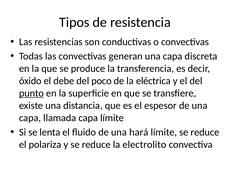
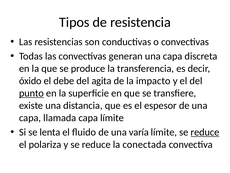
poco: poco -> agita (102, 81)
eléctrica: eléctrica -> impacto (153, 81)
hará: hará -> varía (139, 132)
reduce underline: none -> present (205, 132)
electrolito: electrolito -> conectada (144, 144)
